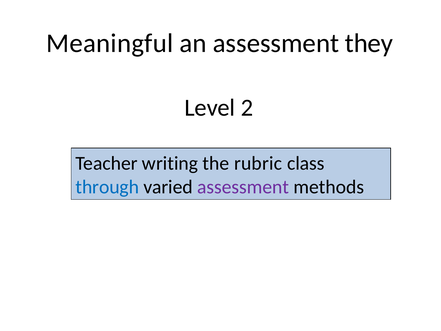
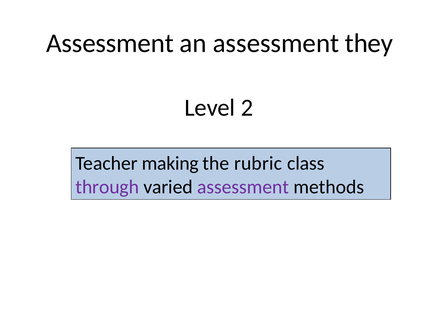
Meaningful: Meaningful -> Assessment (110, 43)
writing: writing -> making (170, 163)
through colour: blue -> purple (107, 187)
